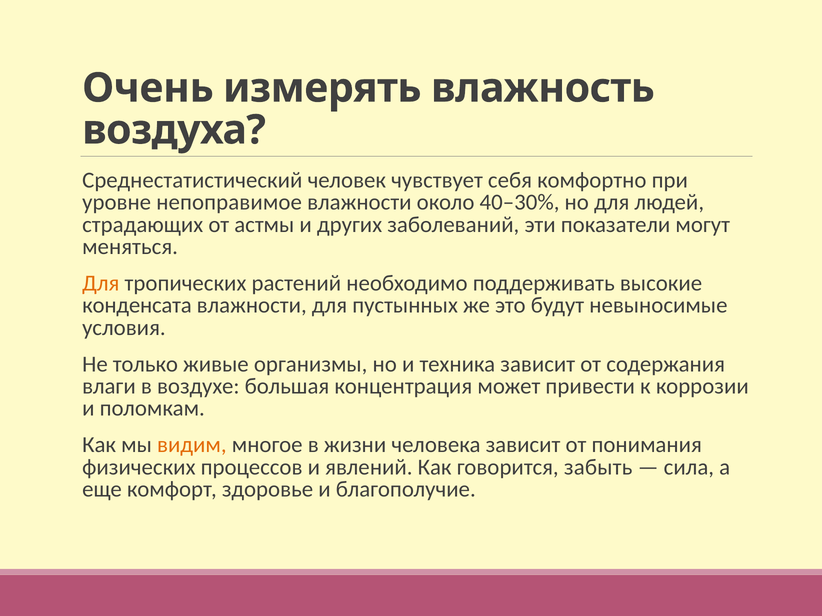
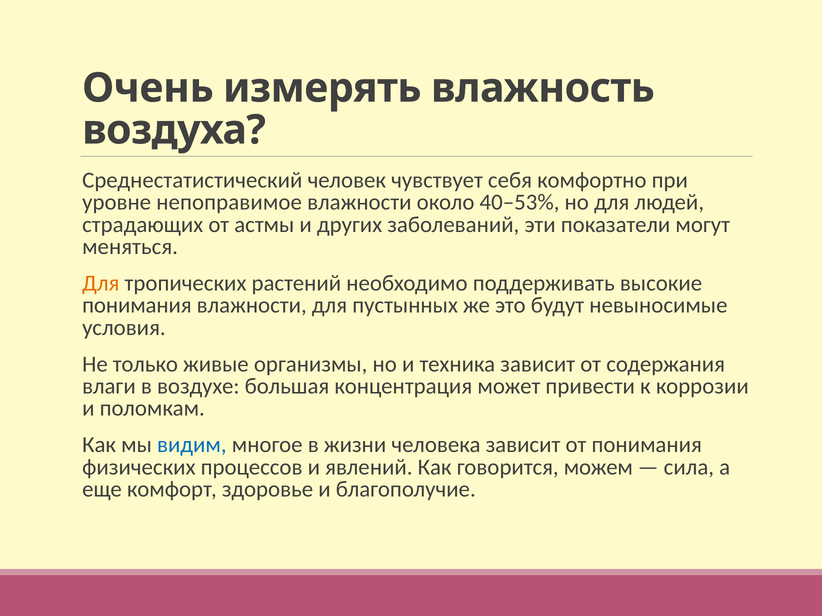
40–30%: 40–30% -> 40–53% (520, 202)
конденсата: конденсата -> понимания (137, 306)
видим colour: orange -> blue (192, 445)
забыть: забыть -> можем (598, 467)
